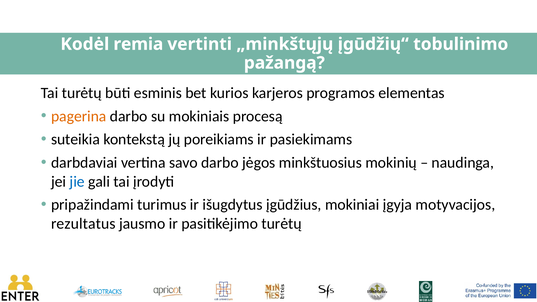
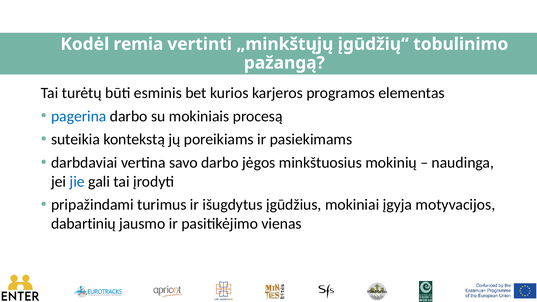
pagerina colour: orange -> blue (79, 116)
rezultatus: rezultatus -> dabartinių (83, 224)
pasitikėjimo turėtų: turėtų -> vienas (282, 224)
